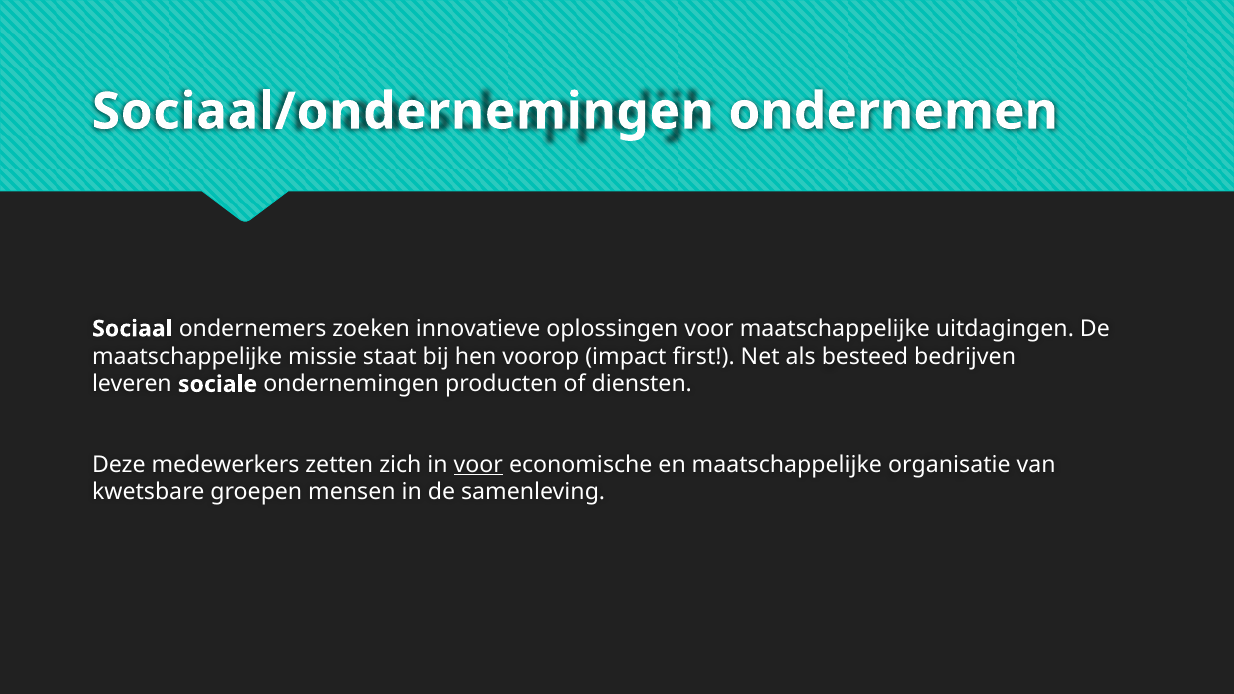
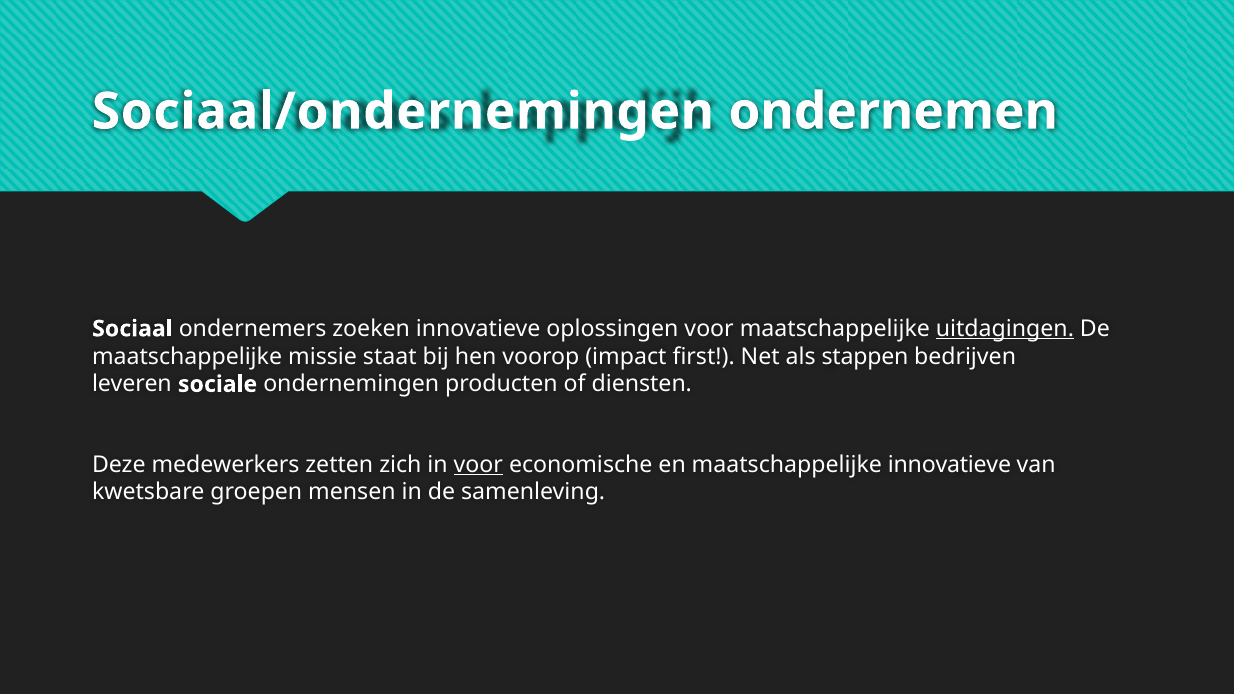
uitdagingen underline: none -> present (1005, 329)
besteed: besteed -> stappen (865, 357)
maatschappelijke organisatie: organisatie -> innovatieve (949, 465)
